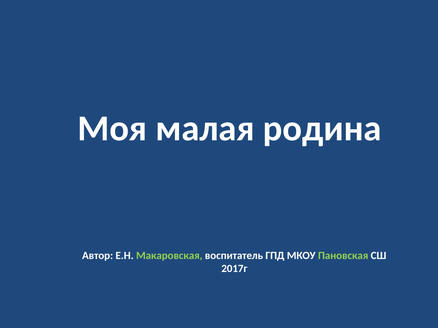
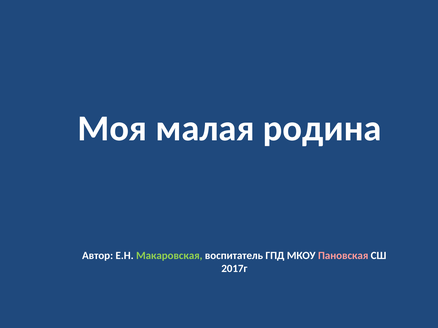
Пановская colour: light green -> pink (343, 256)
